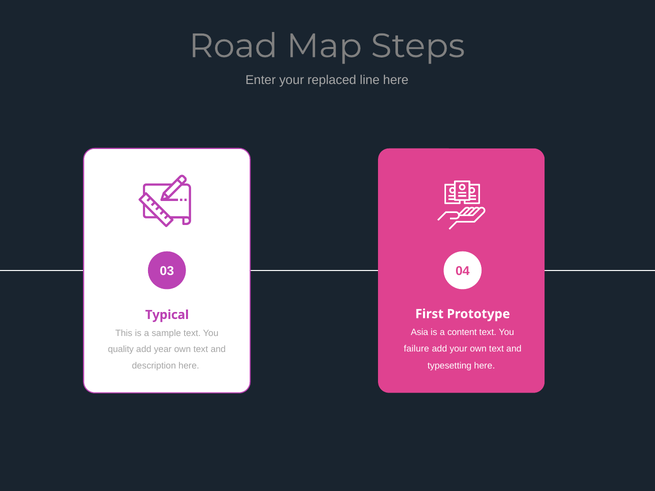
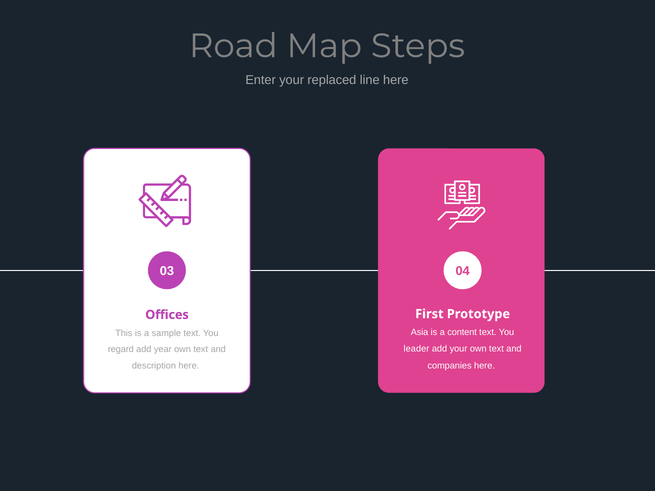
Typical: Typical -> Offices (167, 315)
failure: failure -> leader (416, 349)
quality: quality -> regard (121, 350)
typesetting: typesetting -> companies (450, 366)
